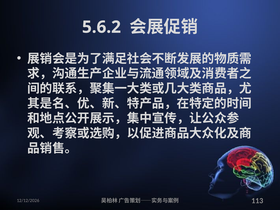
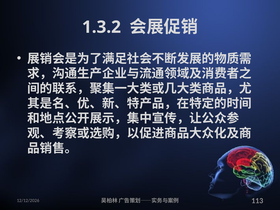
5.6.2: 5.6.2 -> 1.3.2 (101, 27)
